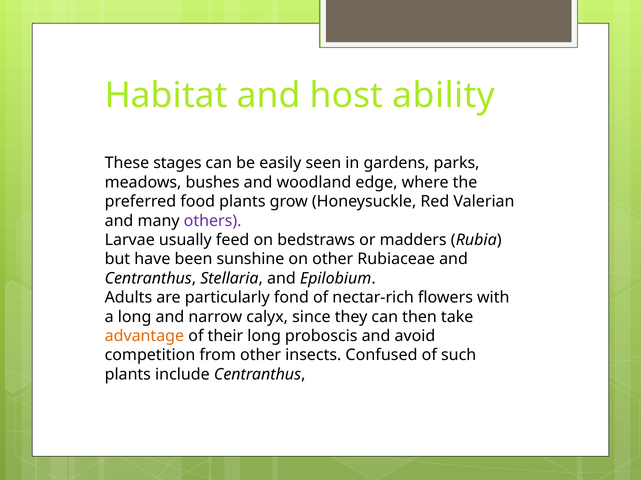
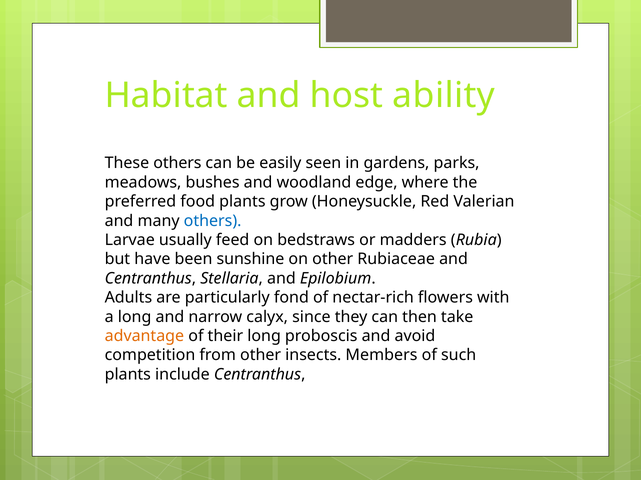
These stages: stages -> others (177, 163)
others colour: purple -> blue (213, 221)
Confused: Confused -> Members (382, 356)
